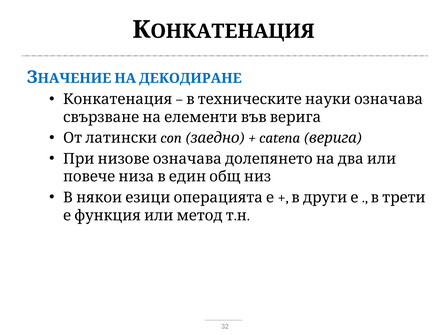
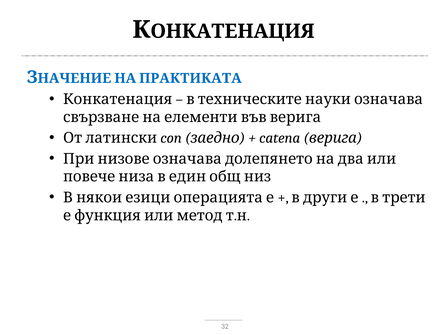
ДЕКОДИРАНЕ: ДЕКОДИРАНЕ -> ПРАКТИКАТА (190, 78)
